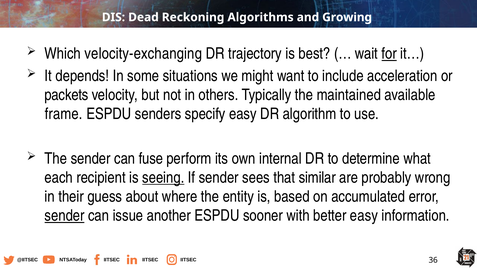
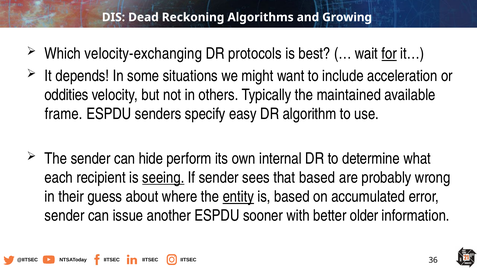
trajectory: trajectory -> protocols (255, 54)
packets: packets -> oddities (66, 95)
fuse: fuse -> hide (151, 159)
that similar: similar -> based (317, 178)
entity underline: none -> present (238, 197)
sender underline: present -> none (65, 216)
better easy: easy -> older (364, 216)
